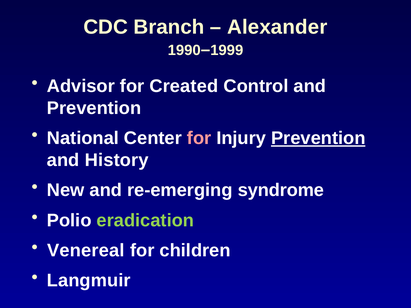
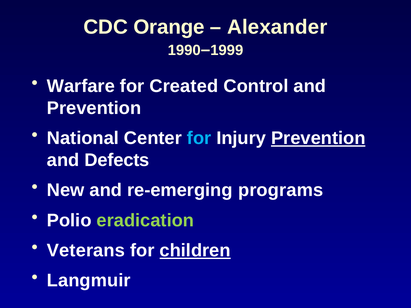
Branch: Branch -> Orange (169, 27)
Advisor: Advisor -> Warfare (81, 86)
for colour: pink -> light blue (199, 138)
History: History -> Defects (117, 160)
syndrome: syndrome -> programs (281, 190)
Venereal: Venereal -> Veterans (86, 251)
children underline: none -> present (195, 251)
